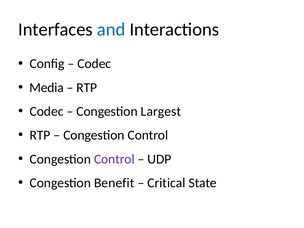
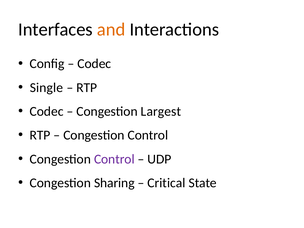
and colour: blue -> orange (111, 29)
Media: Media -> Single (47, 88)
Benefit: Benefit -> Sharing (114, 183)
